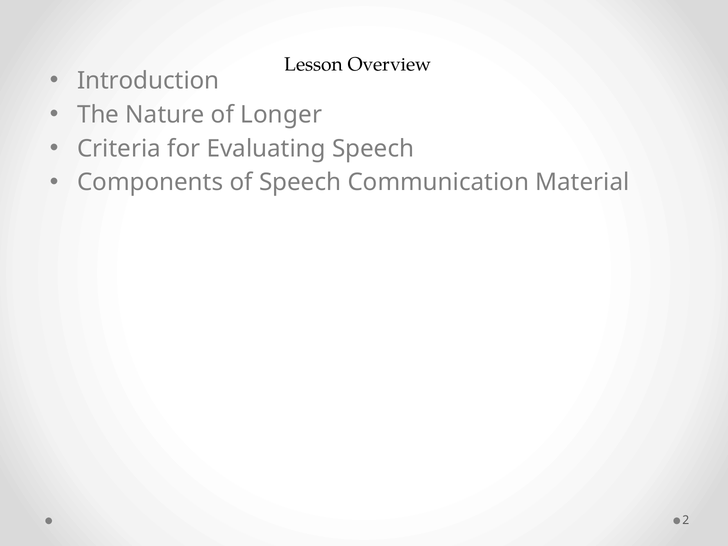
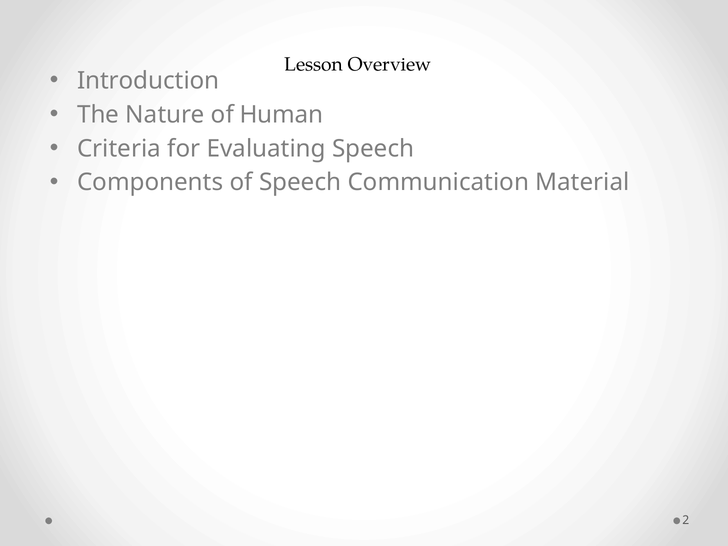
Longer: Longer -> Human (281, 115)
